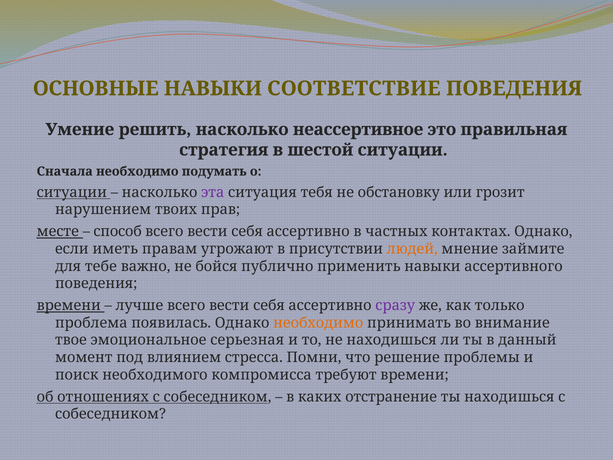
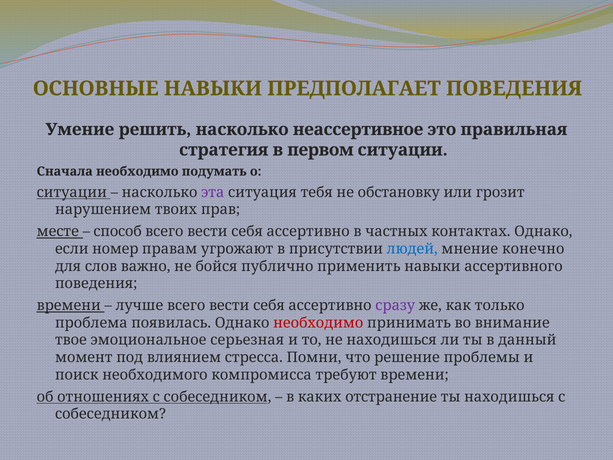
СООТВЕТСТВИЕ: СООТВЕТСТВИЕ -> ПРЕДПОЛАГАЕТ (354, 88)
шестой: шестой -> первом (320, 150)
иметь: иметь -> номер (115, 249)
людей colour: orange -> blue (412, 249)
займите: займите -> конечно (533, 249)
тебе: тебе -> слов (101, 266)
необходимо colour: orange -> red (318, 323)
